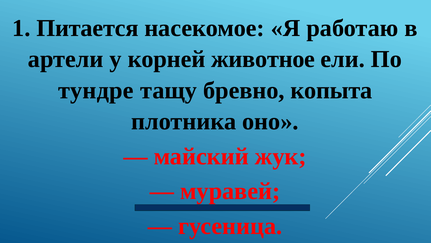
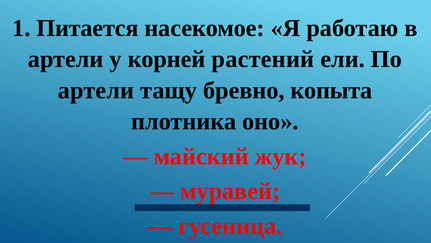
животное: животное -> растений (263, 59)
тундре: тундре -> артели (96, 90)
